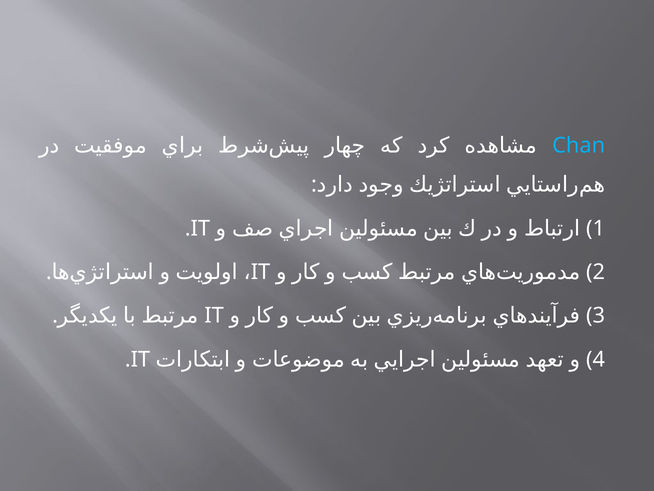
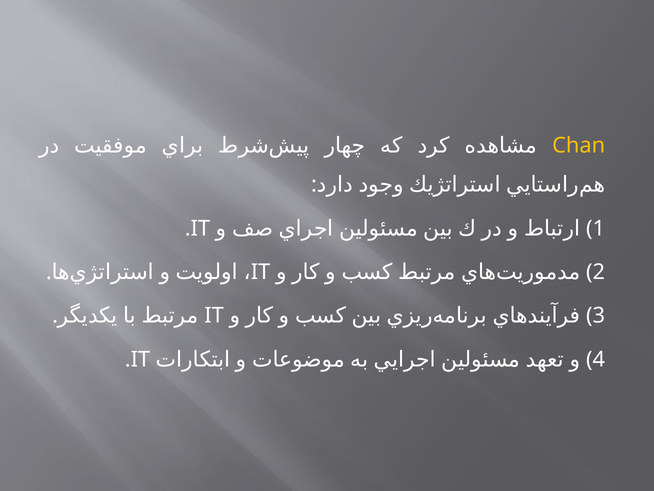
Chan colour: light blue -> yellow (579, 145)
